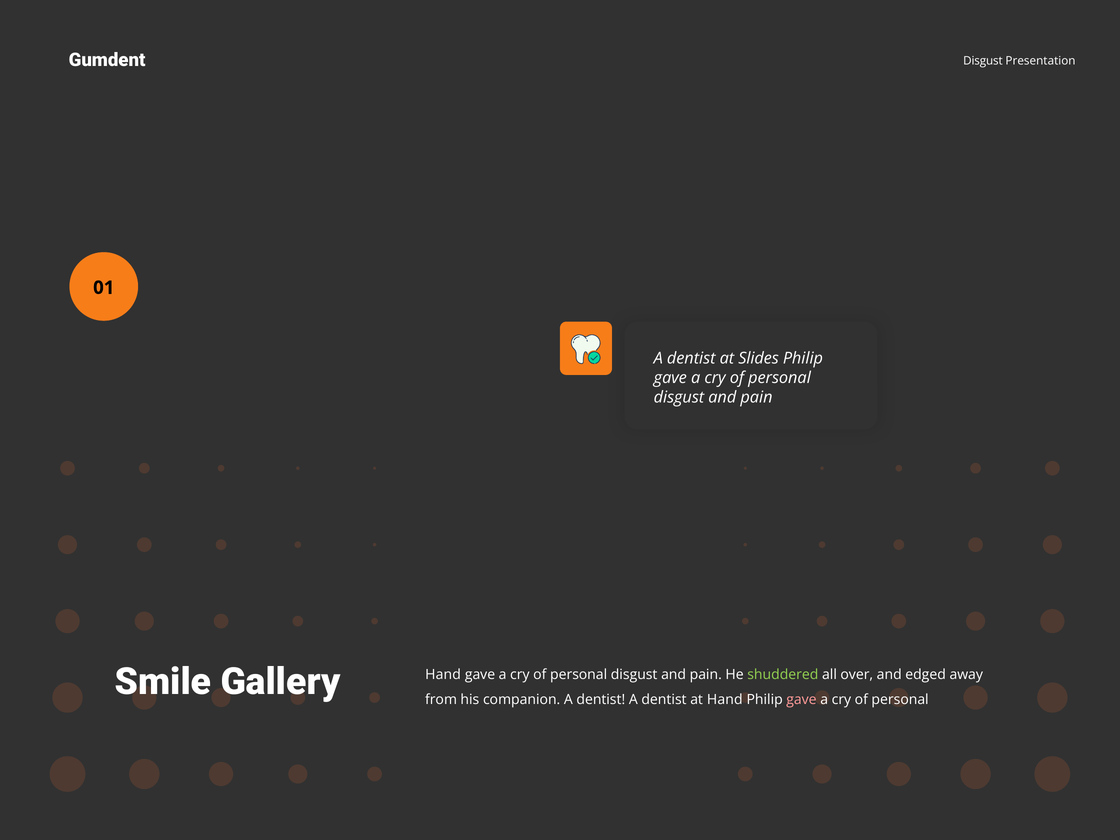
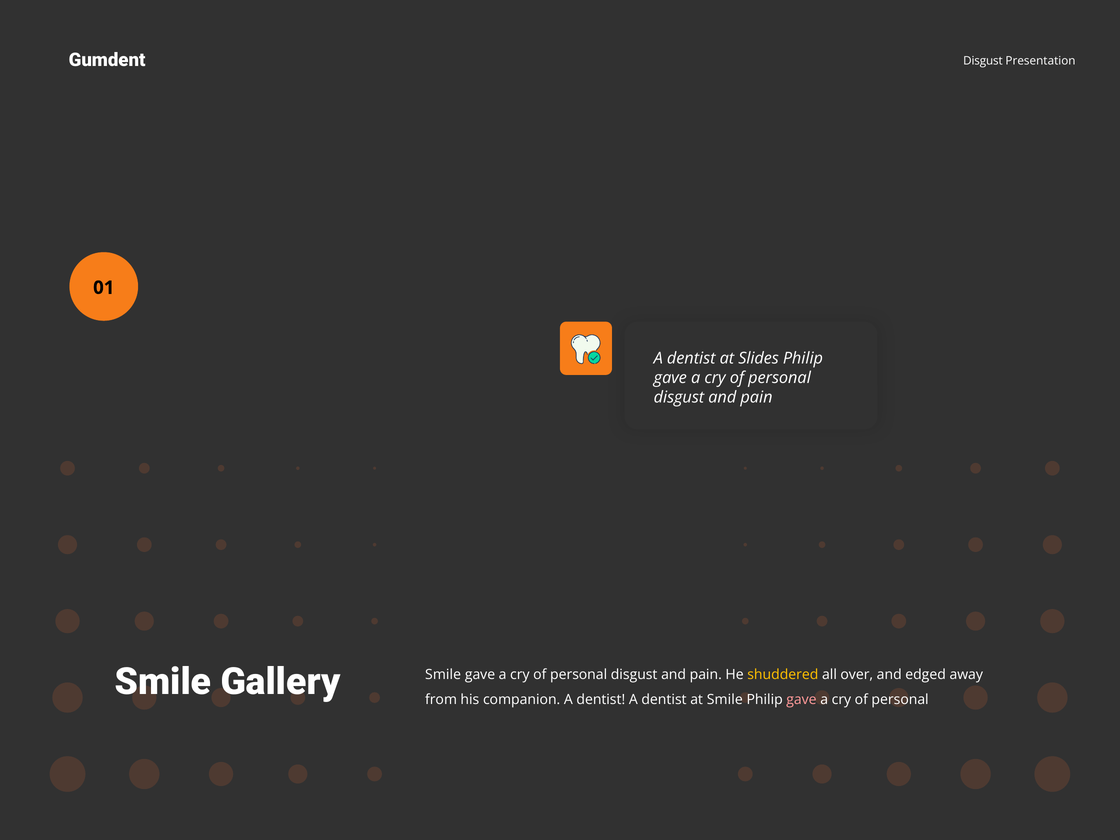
Gallery Hand: Hand -> Smile (443, 675)
shuddered colour: light green -> yellow (783, 675)
at Hand: Hand -> Smile (725, 700)
